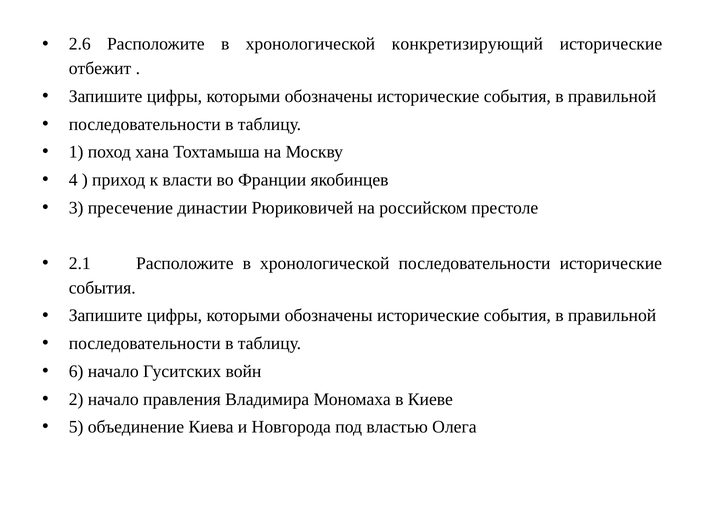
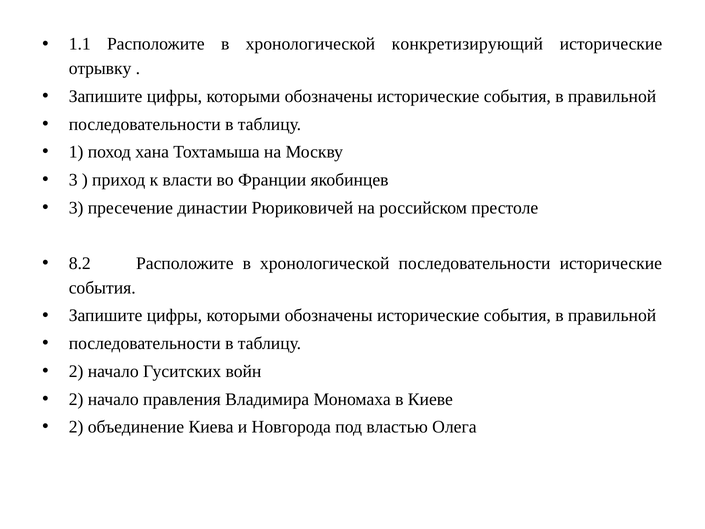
2.6: 2.6 -> 1.1 (80, 44)
отбежит: отбежит -> отрывку (100, 68)
4: 4 -> 3 (73, 180)
2.1: 2.1 -> 8.2 (80, 263)
6: 6 -> 2 (76, 371)
5: 5 -> 2 (76, 427)
